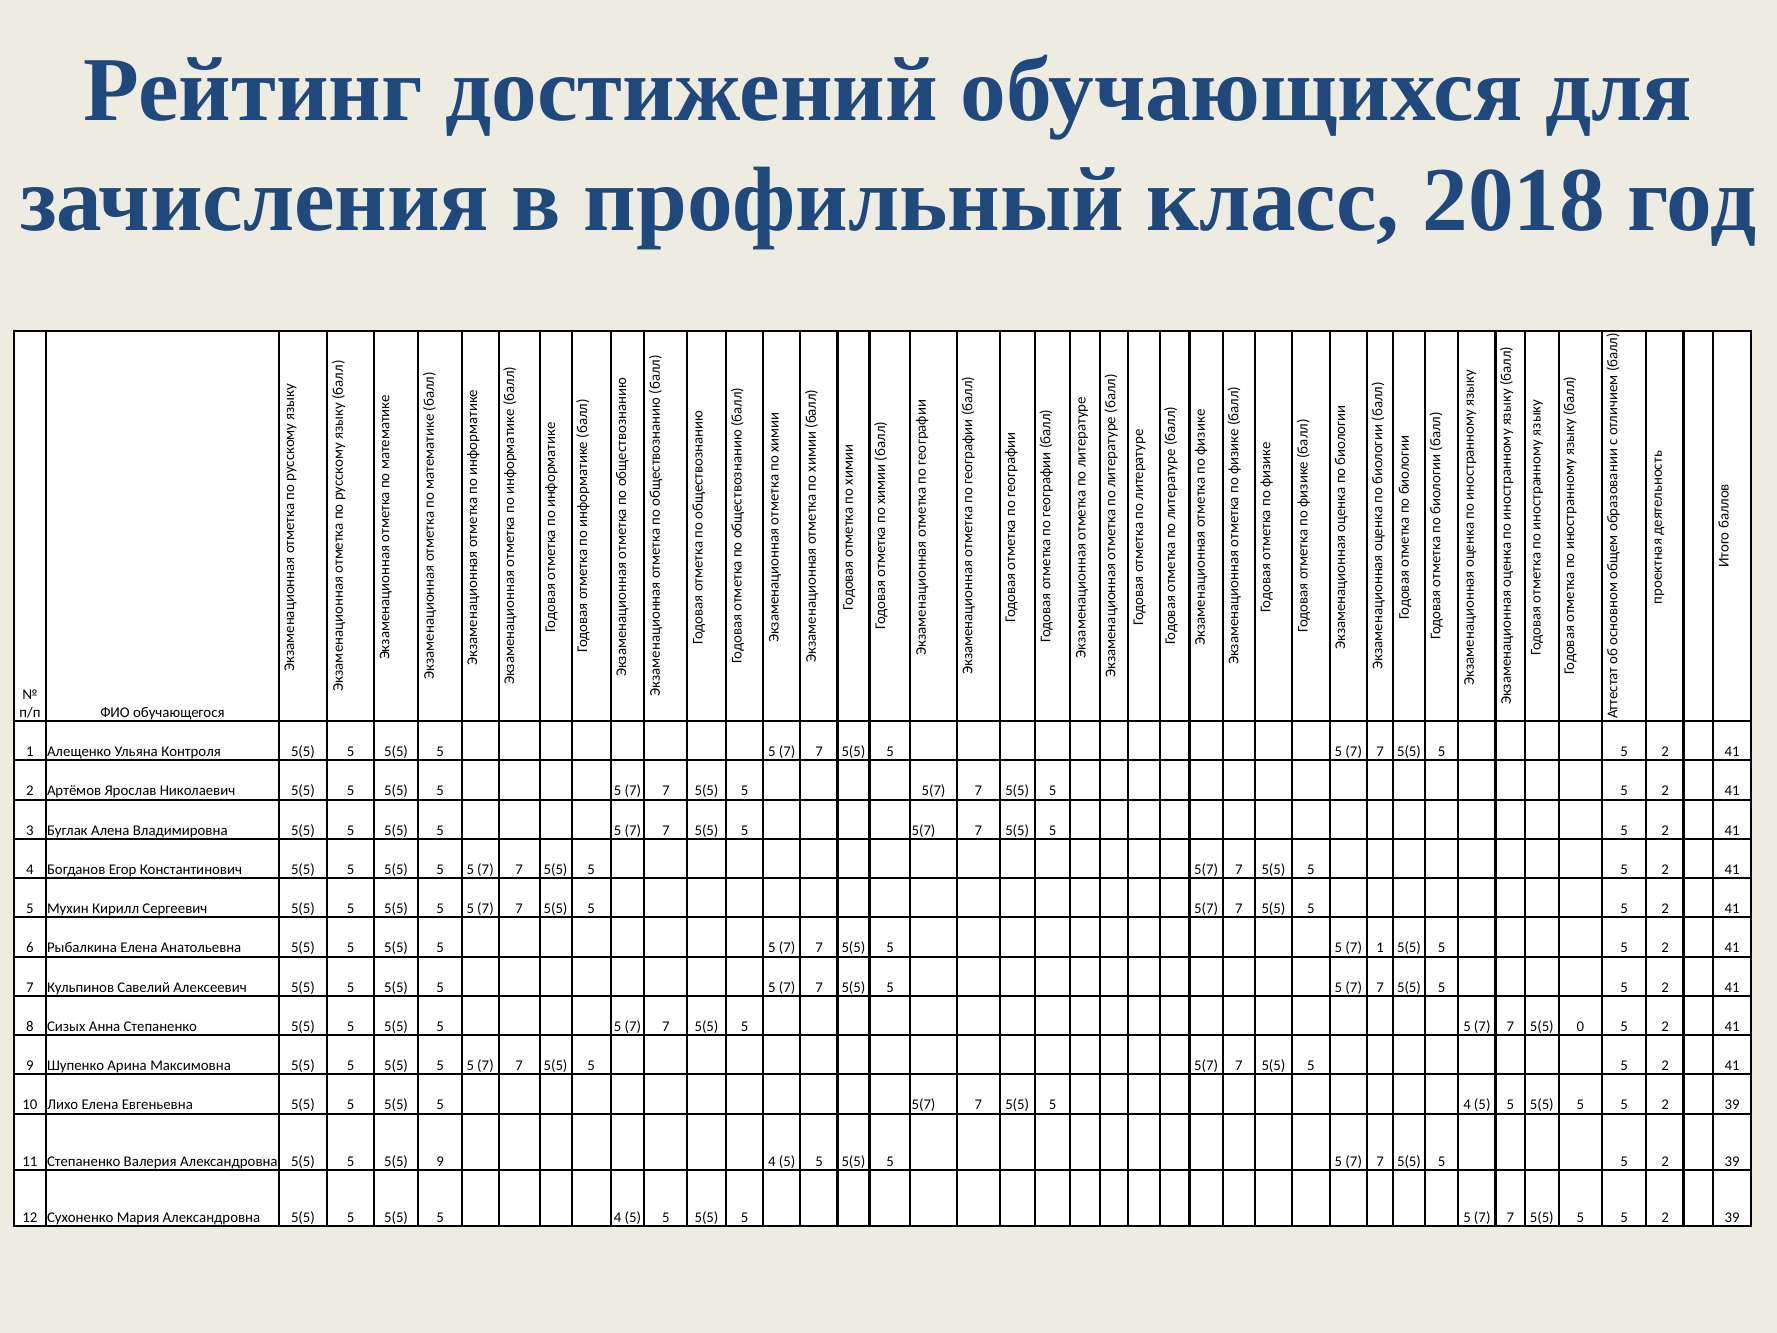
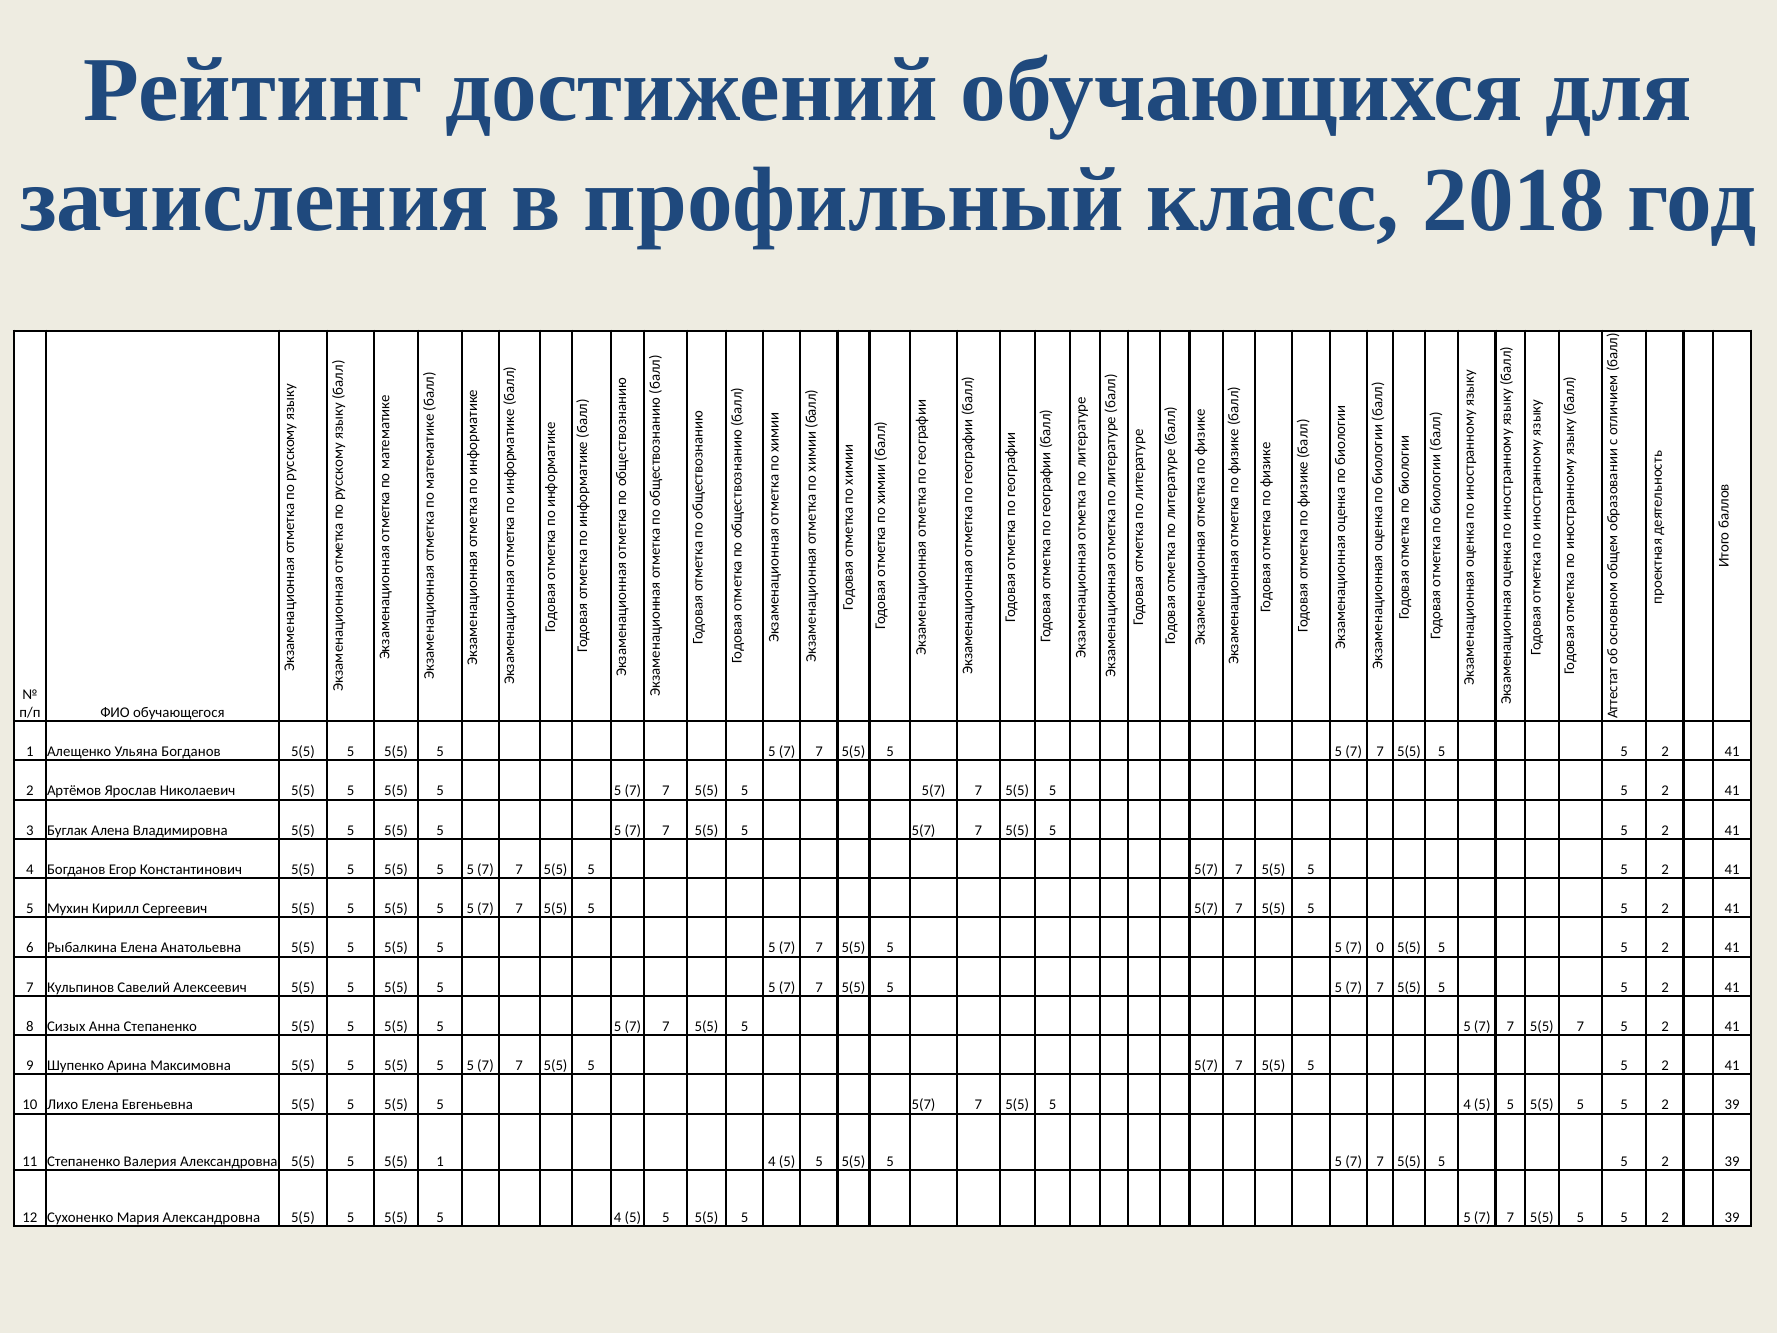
Ульяна Контроля: Контроля -> Богданов (191, 752)
7 1: 1 -> 0 (1380, 948)
5(5 0: 0 -> 7 (1580, 1026)
5(5 9: 9 -> 1 (440, 1161)
